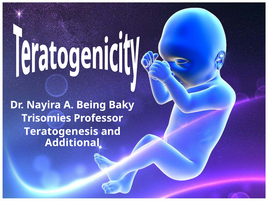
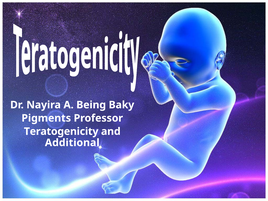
Trisomies: Trisomies -> Pigments (46, 118)
Teratogenesis: Teratogenesis -> Teratogenicity (61, 131)
